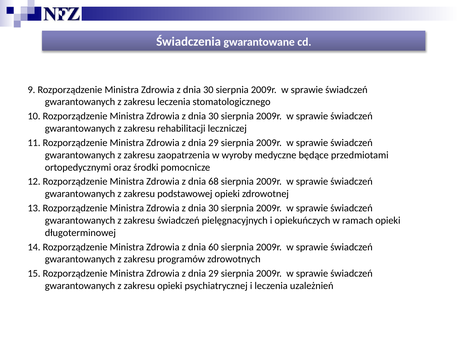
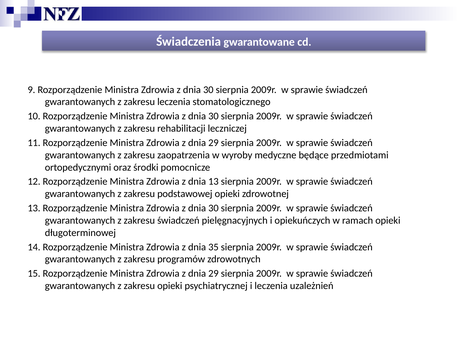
dnia 68: 68 -> 13 (213, 182)
60: 60 -> 35 (213, 247)
